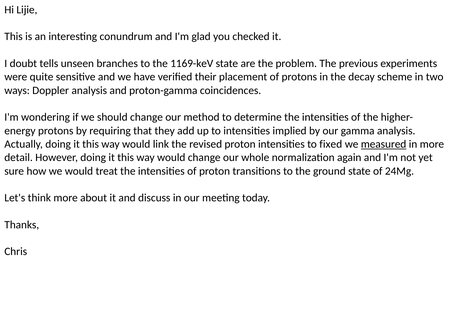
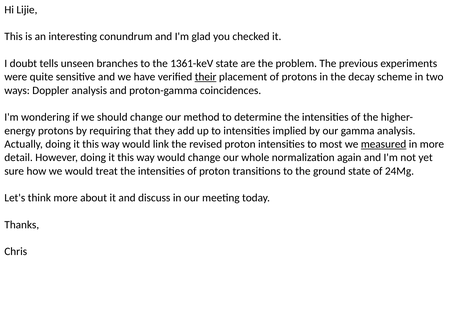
1169-keV: 1169-keV -> 1361-keV (192, 64)
their underline: none -> present (206, 77)
fixed: fixed -> most (331, 144)
